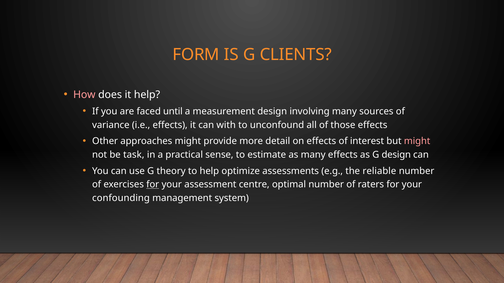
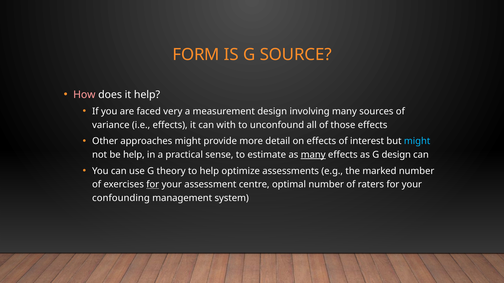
CLIENTS: CLIENTS -> SOURCE (296, 55)
until: until -> very (173, 112)
might colour: pink -> light blue (417, 141)
be task: task -> help (134, 155)
many underline: none -> present (313, 155)
reliable: reliable -> marked (379, 171)
